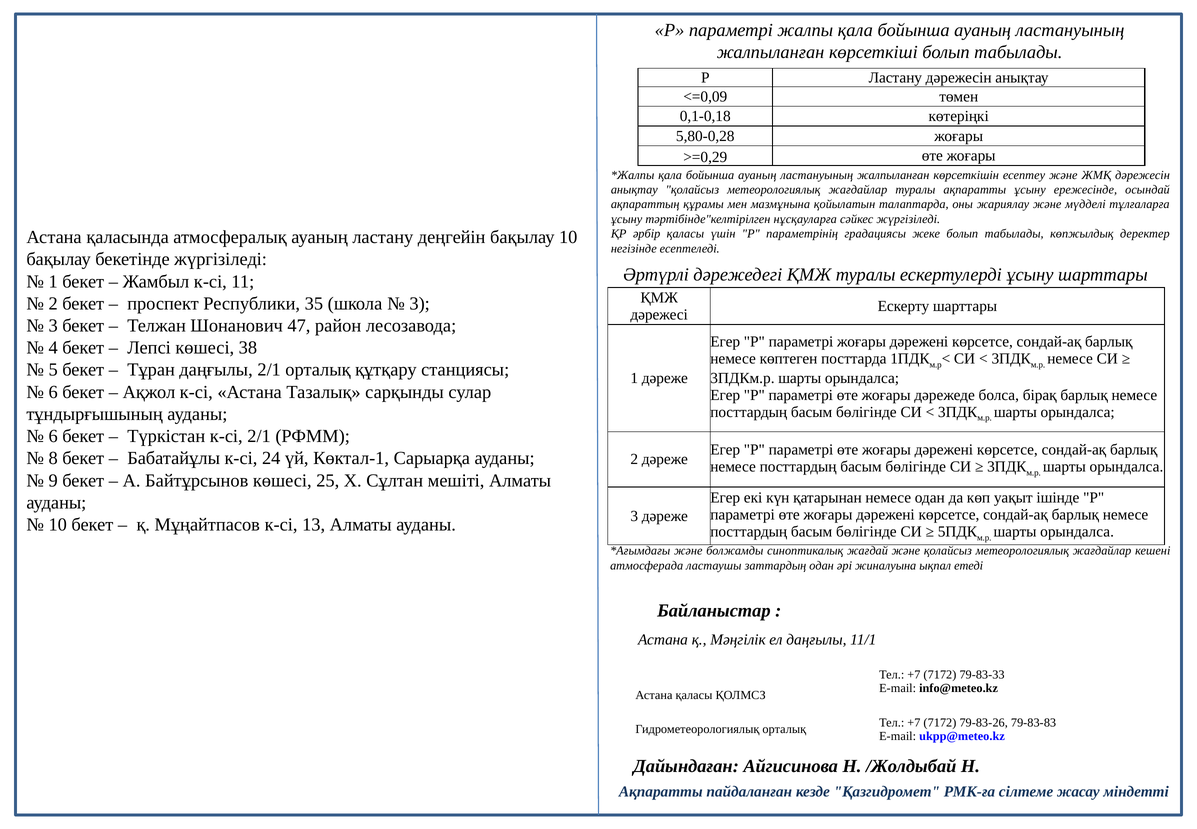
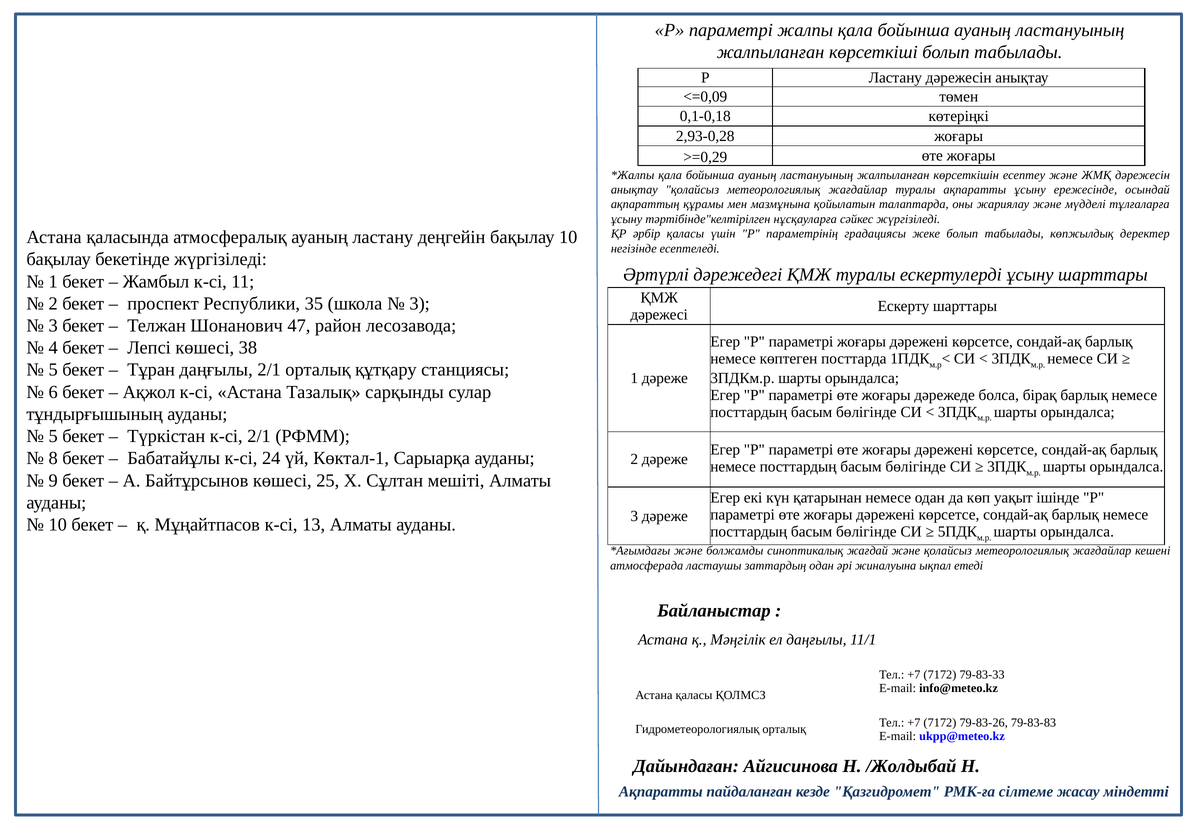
5,80-0,28: 5,80-0,28 -> 2,93-0,28 (705, 136)
6: 6 -> 5 (53, 436)
